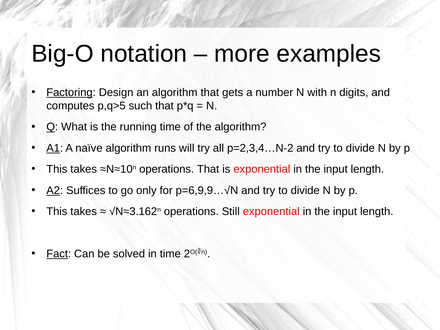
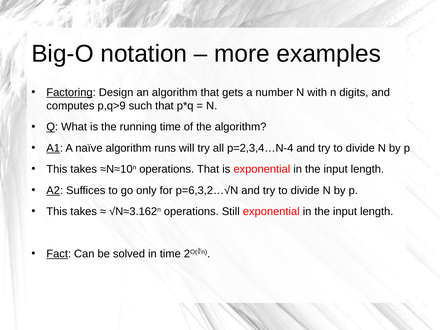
p,q>5: p,q>5 -> p,q>9 (112, 106)
p=2,3,4…N-2: p=2,3,4…N-2 -> p=2,3,4…N-4 (260, 148)
p=6,9,9…√N: p=6,9,9…√N -> p=6,3,2…√N (207, 190)
